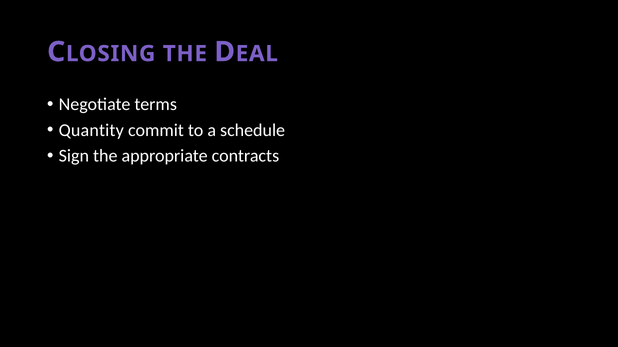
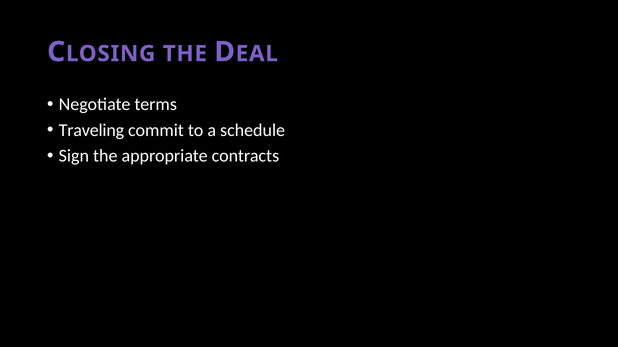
Quantity: Quantity -> Traveling (91, 130)
